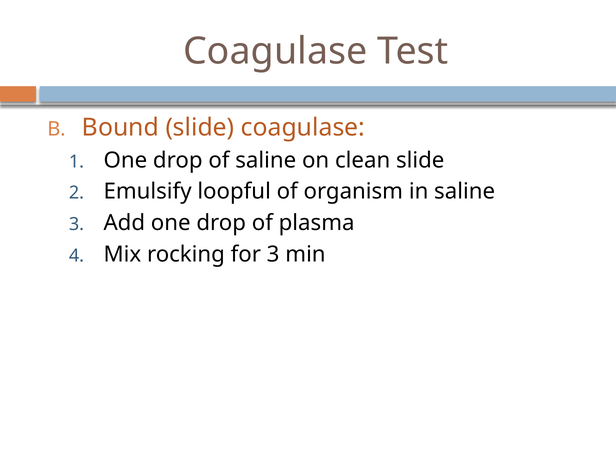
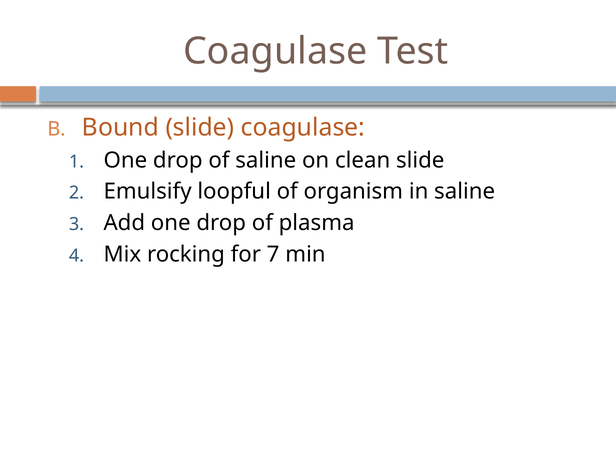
for 3: 3 -> 7 (273, 254)
